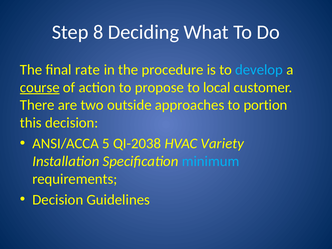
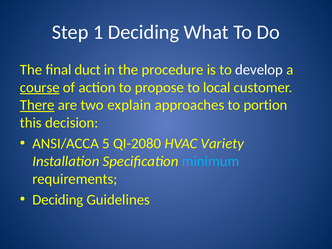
8: 8 -> 1 (98, 32)
rate: rate -> duct (88, 70)
develop colour: light blue -> white (259, 70)
There underline: none -> present (37, 105)
outside: outside -> explain (129, 105)
QI-2038: QI-2038 -> QI-2080 (137, 144)
Decision: Decision -> Deciding (58, 200)
